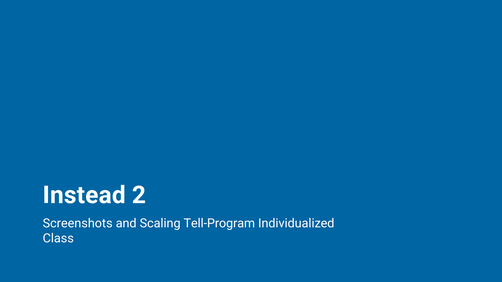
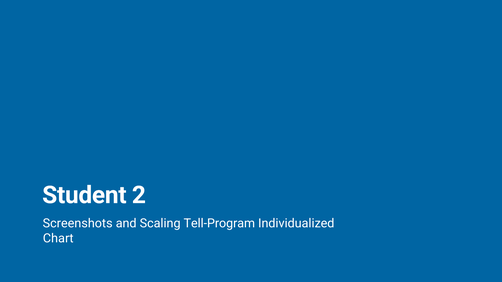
Instead: Instead -> Student (84, 195)
Class: Class -> Chart (58, 239)
